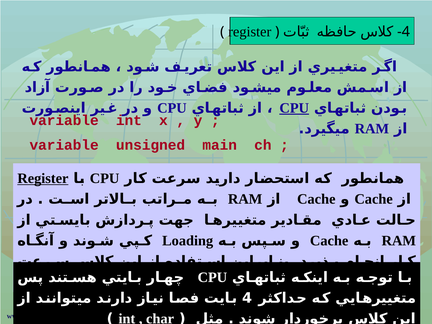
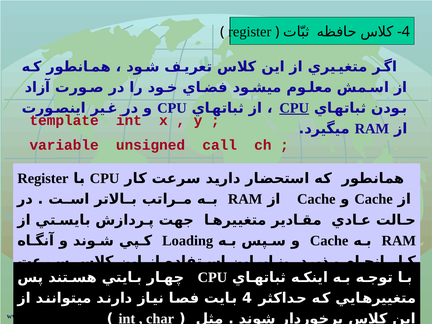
variable: variable -> template (64, 120)
main: main -> call (220, 145)
Register underline: present -> none (43, 178)
